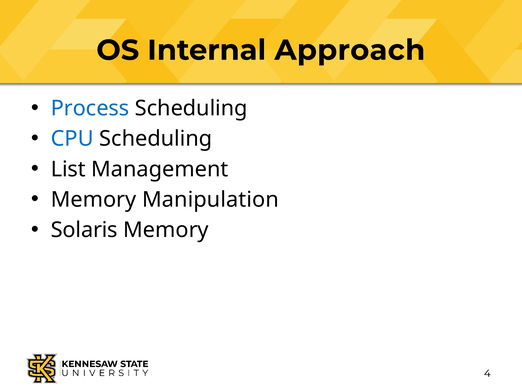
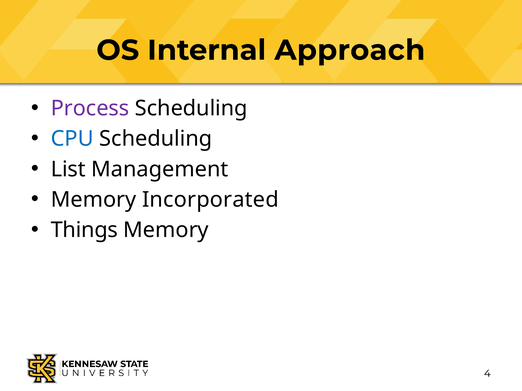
Process colour: blue -> purple (90, 109)
Manipulation: Manipulation -> Incorporated (210, 200)
Solaris: Solaris -> Things (84, 230)
